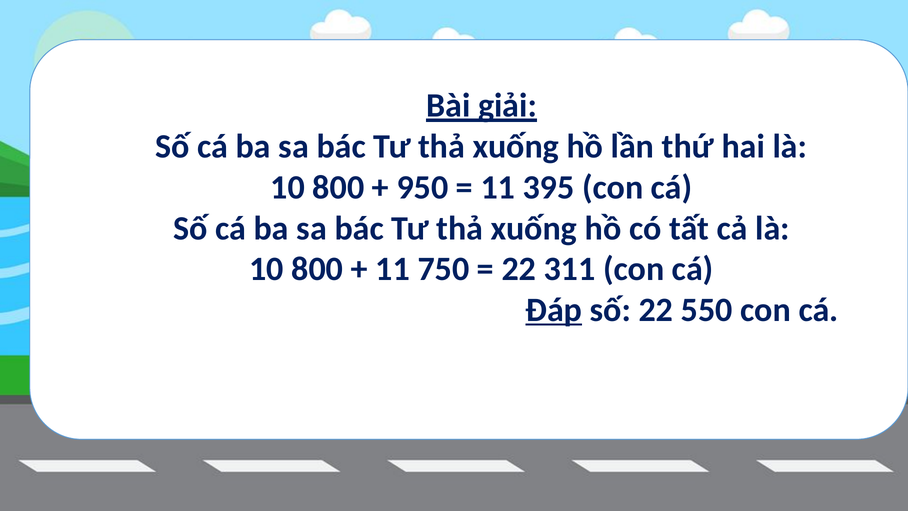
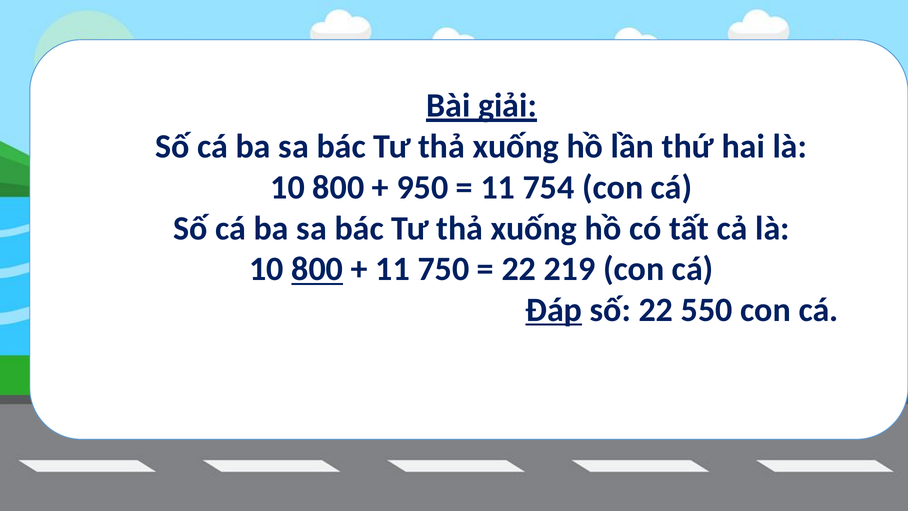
395: 395 -> 754 (549, 187)
800 underline: none -> present (317, 269)
311: 311 -> 219 (570, 269)
